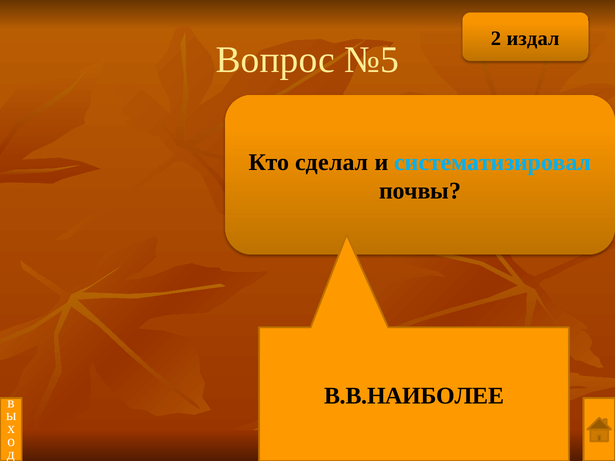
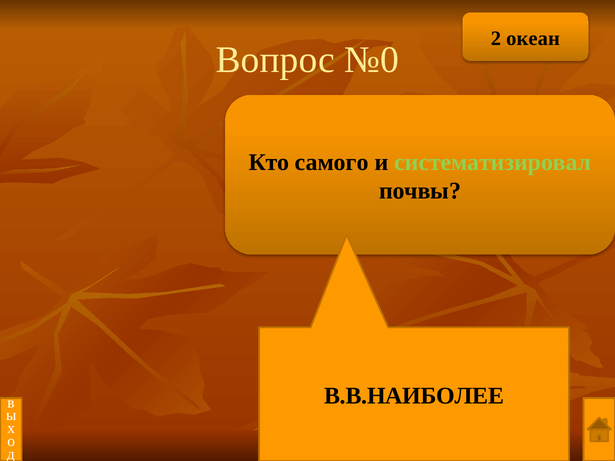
издал: издал -> океан (533, 38)
№5: №5 -> №0 (372, 60)
сделал: сделал -> самого (332, 162)
систематизировал colour: light blue -> light green (493, 162)
